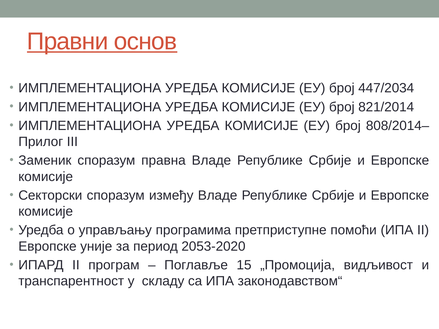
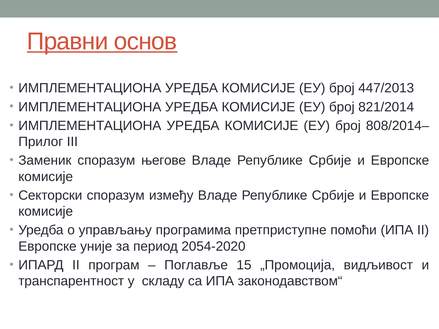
447/2034: 447/2034 -> 447/2013 (386, 88)
правна: правна -> његове (164, 161)
2053-2020: 2053-2020 -> 2054-2020 (213, 246)
